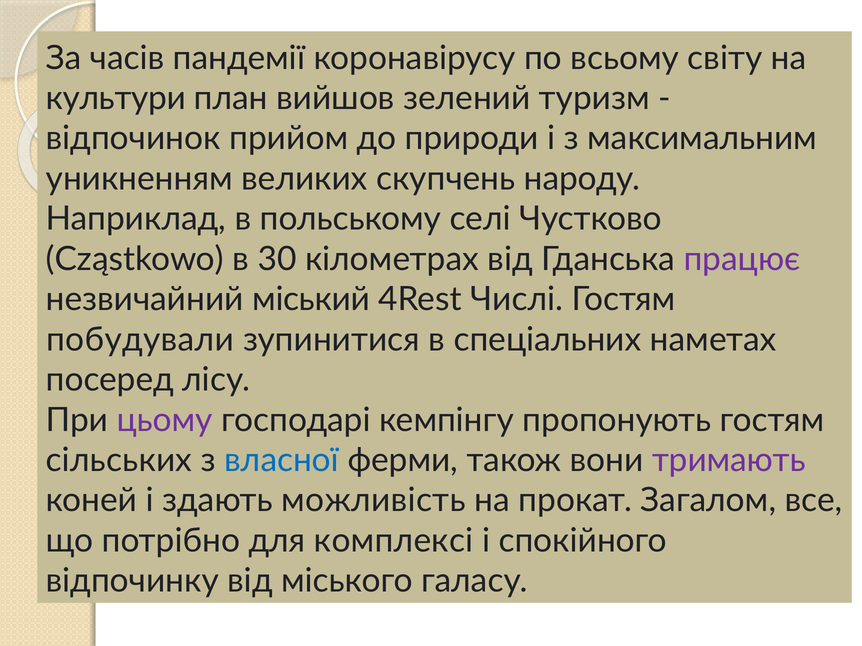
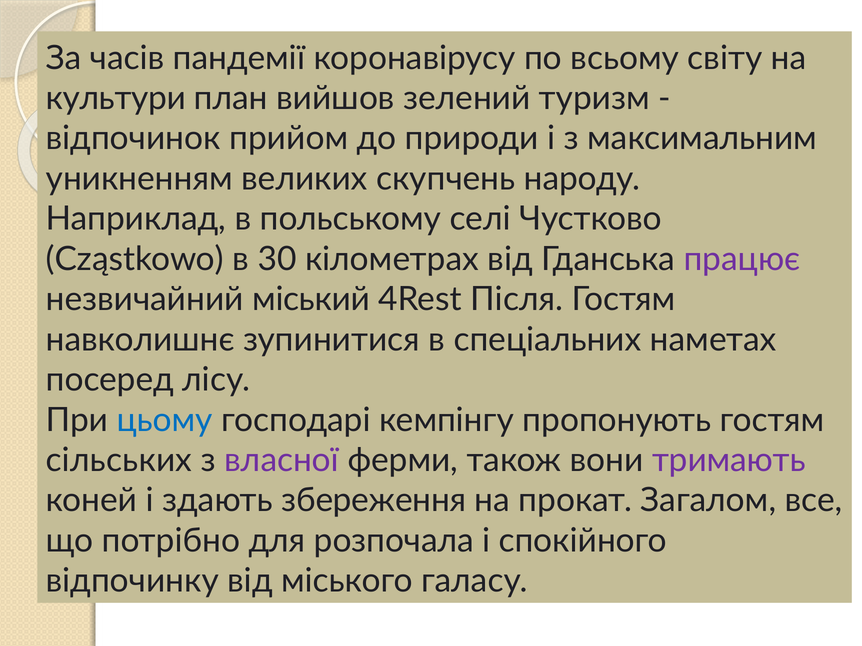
Числі: Числі -> Після (517, 300)
побудували: побудували -> навколишнє (140, 340)
цьому colour: purple -> blue (165, 420)
власної colour: blue -> purple (282, 461)
можливість: можливість -> збереження (374, 501)
комплексі: комплексі -> розпочала (394, 541)
